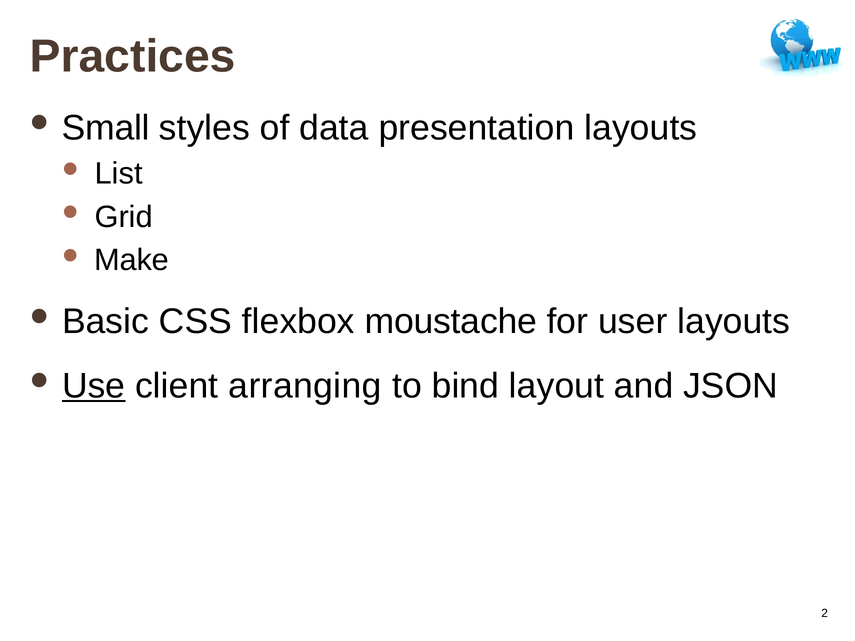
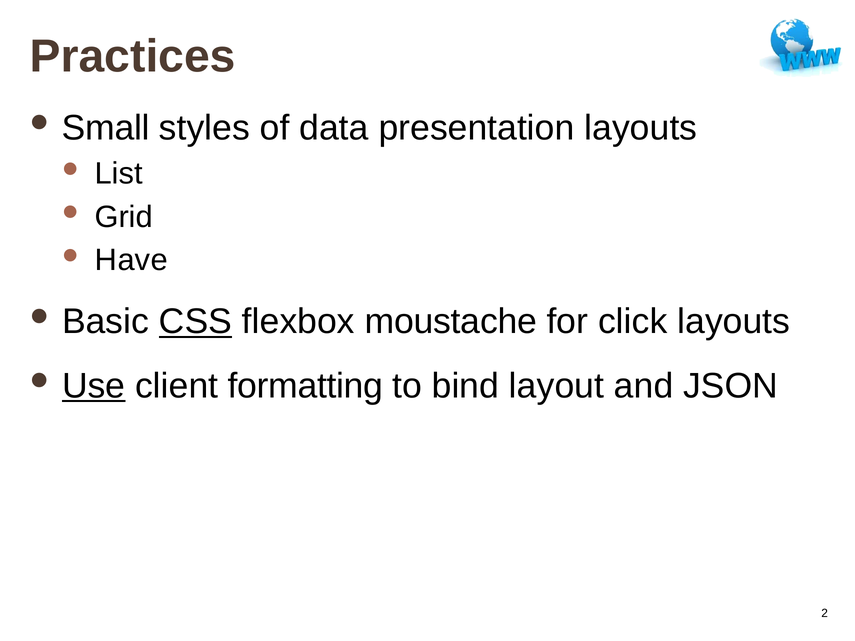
Make: Make -> Have (131, 260)
CSS underline: none -> present (195, 322)
user: user -> click (633, 322)
arranging: arranging -> formatting (305, 386)
